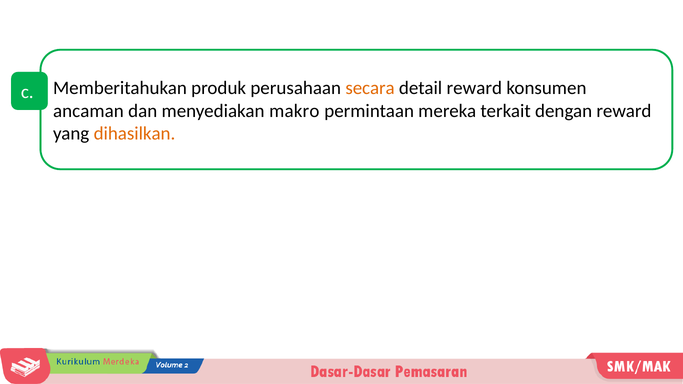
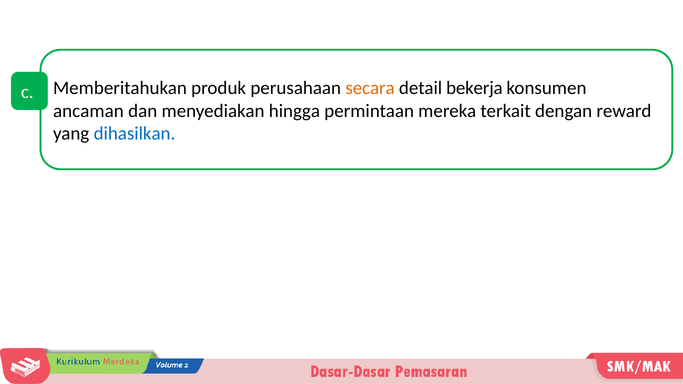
detail reward: reward -> bekerja (474, 88)
makro: makro -> hingga (294, 111)
dihasilkan colour: orange -> blue (134, 134)
